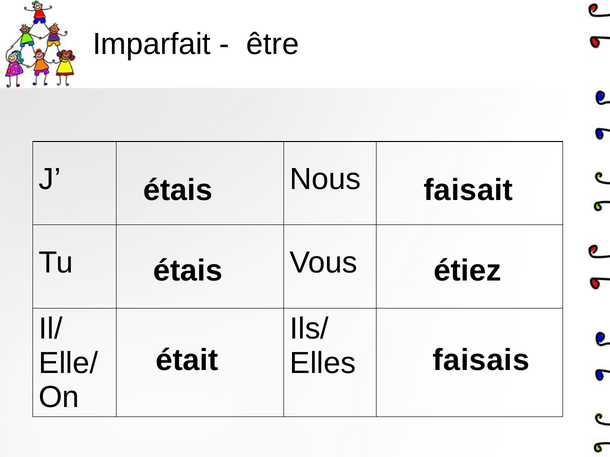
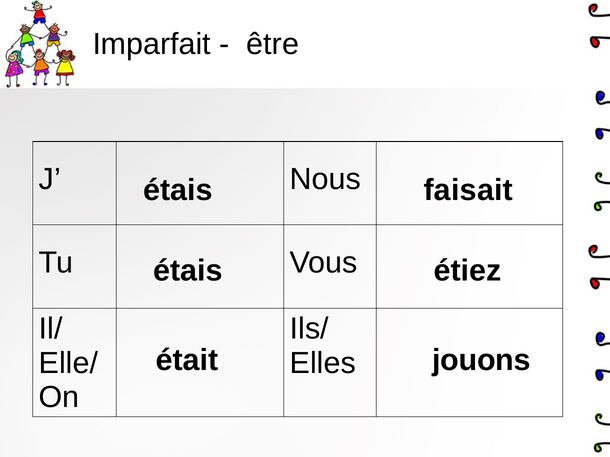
faisais: faisais -> jouons (482, 360)
